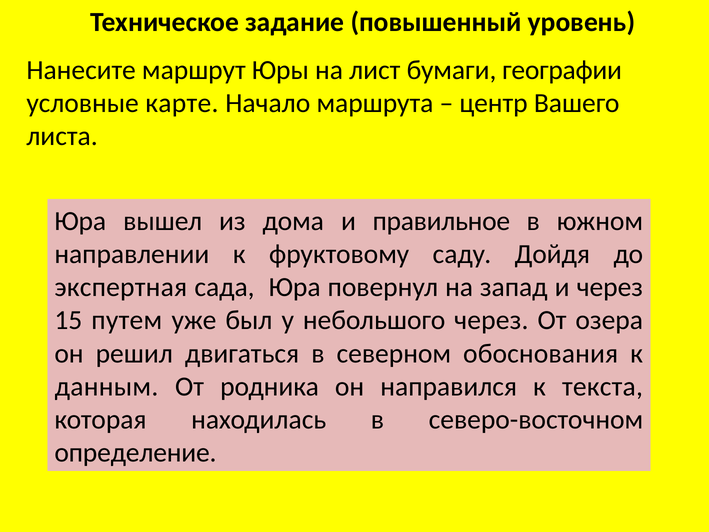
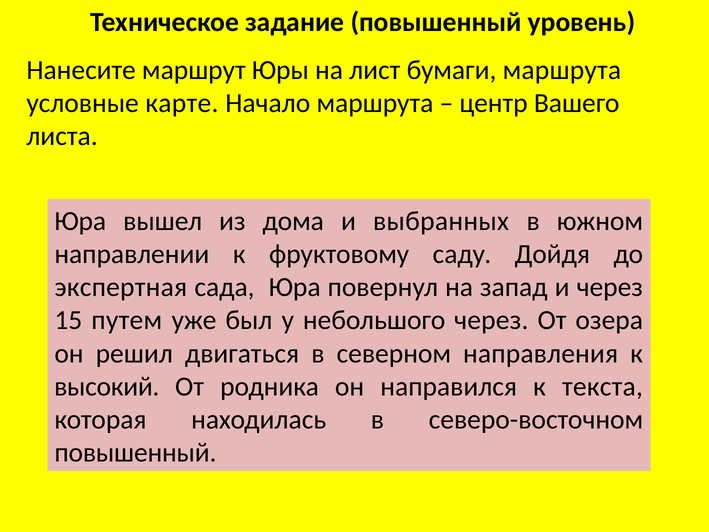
бумаги географии: географии -> маршрута (562, 70)
правильное: правильное -> выбранных (441, 221)
обоснования: обоснования -> направления (541, 353)
данным: данным -> высокий (107, 386)
определение: определение -> повышенный (135, 453)
